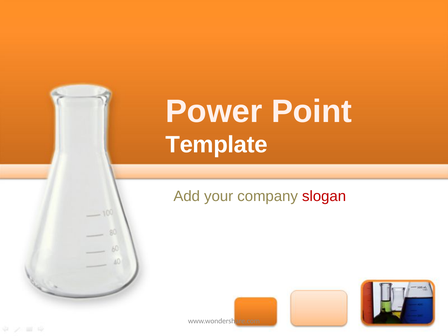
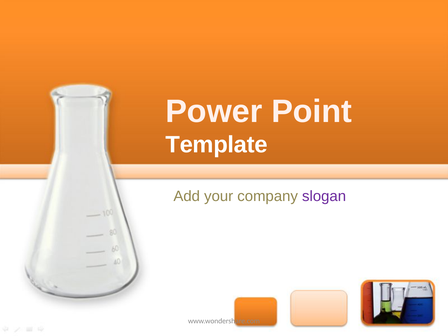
slogan colour: red -> purple (324, 196)
